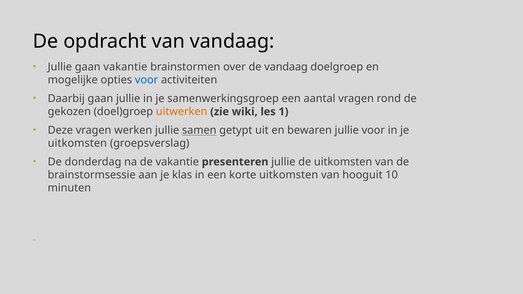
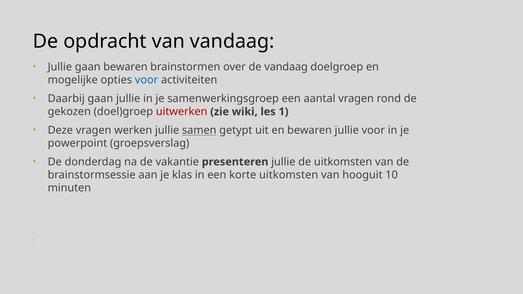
gaan vakantie: vakantie -> bewaren (125, 67)
uitwerken colour: orange -> red (182, 112)
uitkomsten: uitkomsten -> powerpoint (77, 143)
